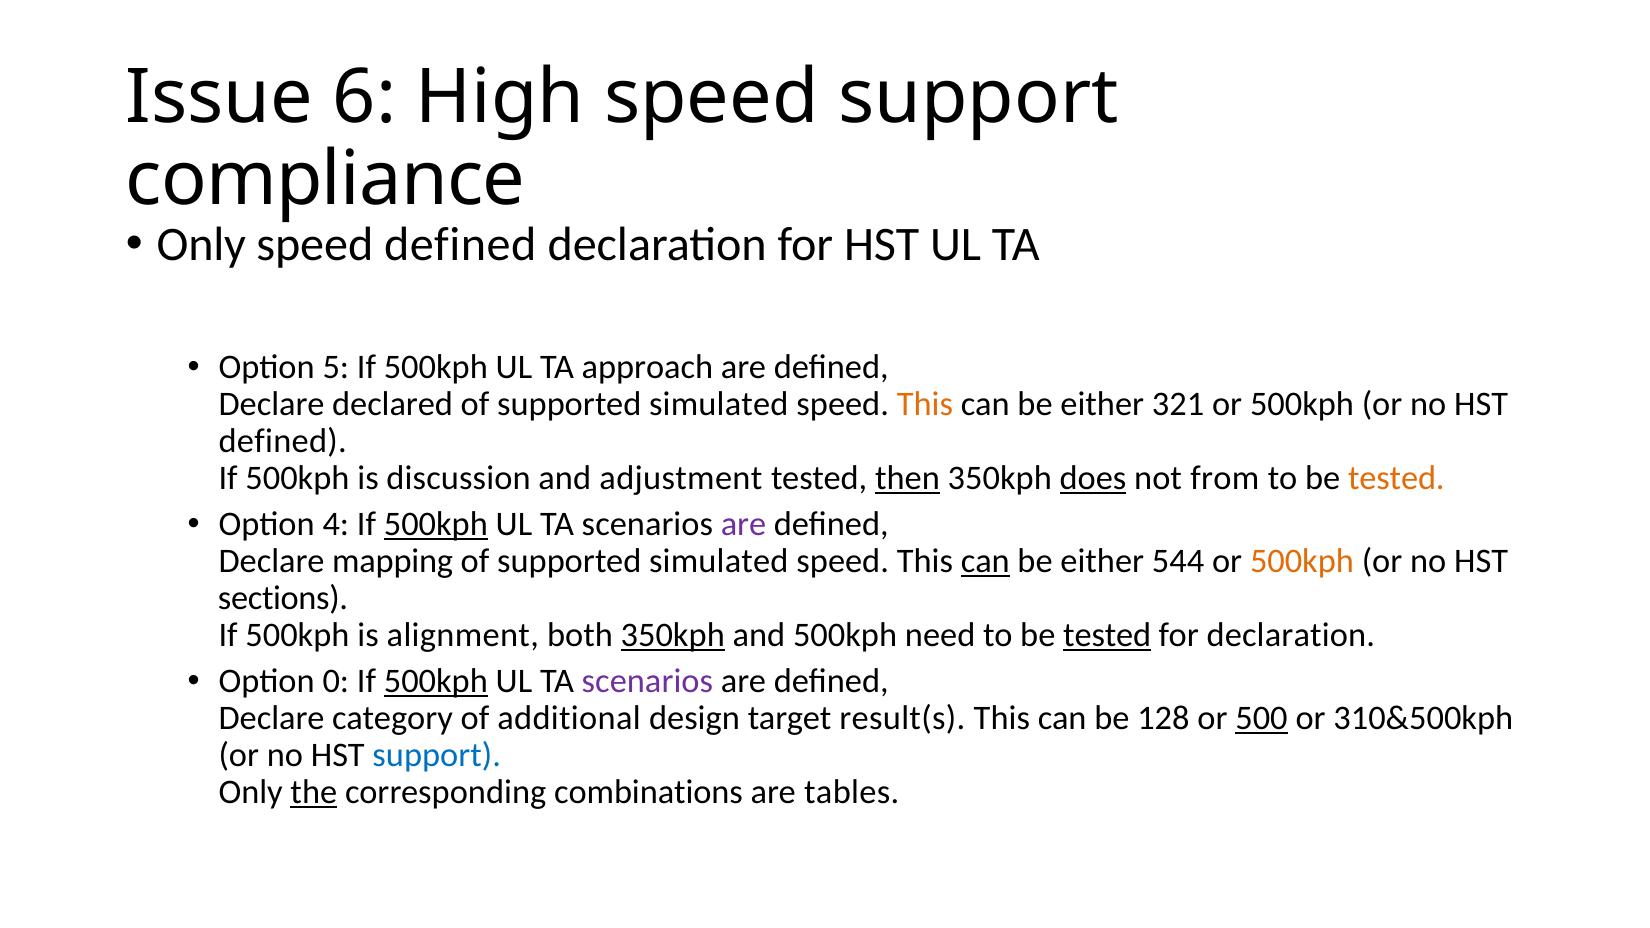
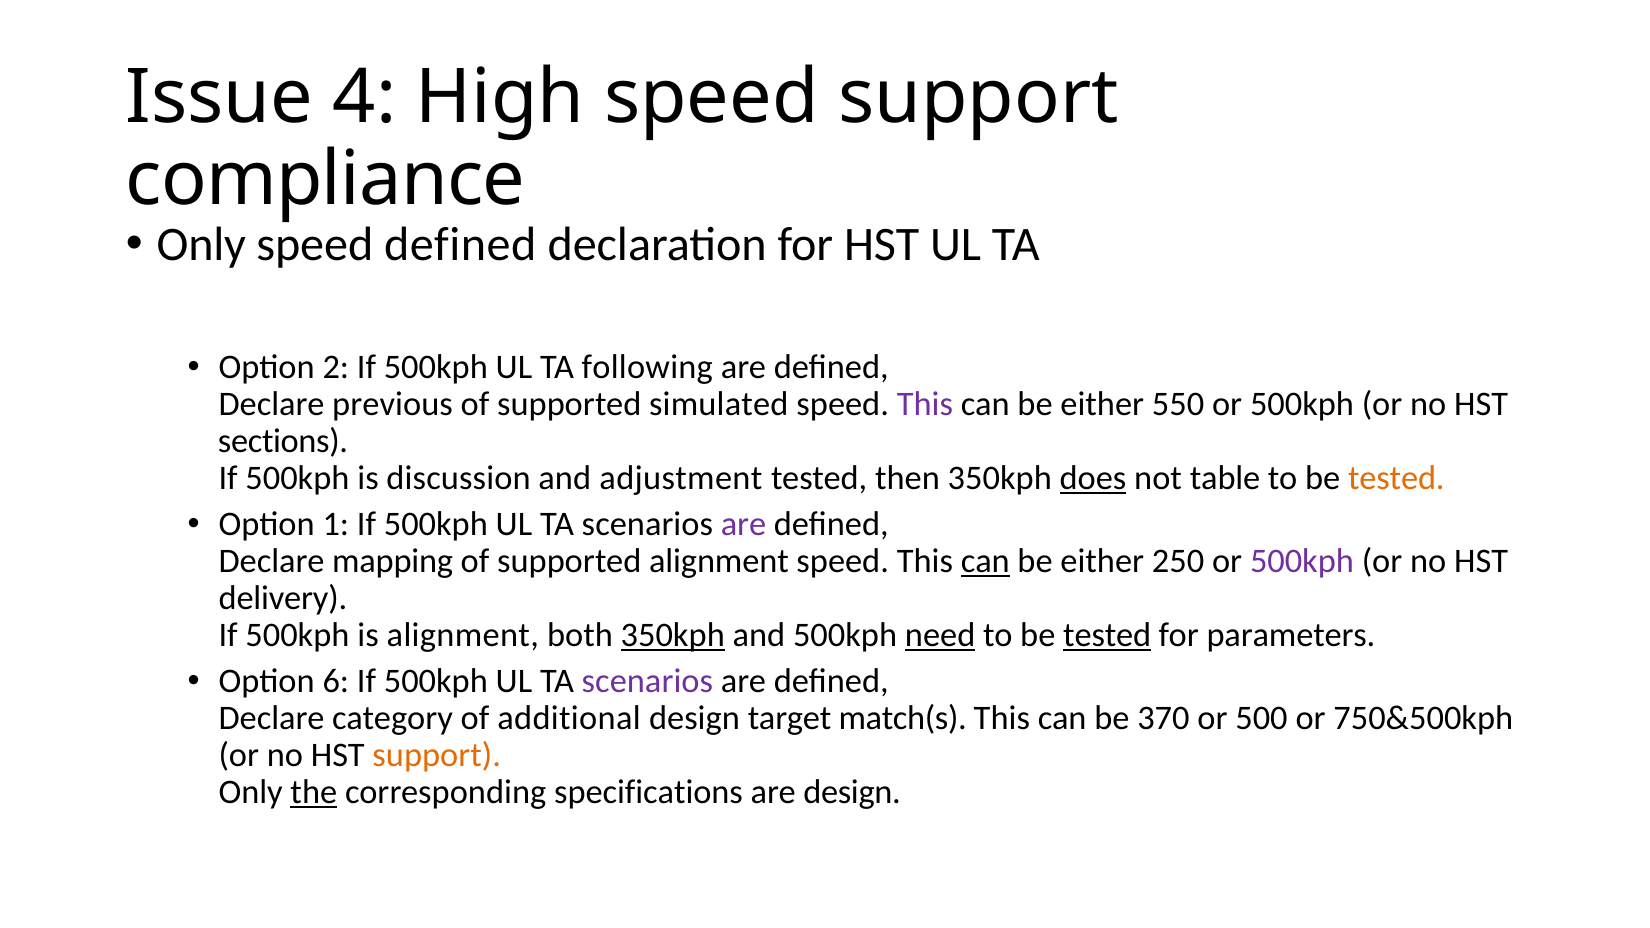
6: 6 -> 4 (365, 98)
5: 5 -> 2 (336, 367)
approach: approach -> following (647, 367)
declared: declared -> previous (393, 404)
This colour: orange -> purple (925, 404)
321: 321 -> 550 (1178, 404)
defined: defined -> sections (283, 441)
then underline: present -> none (908, 479)
from: from -> table (1225, 479)
4: 4 -> 1 (336, 524)
500kph underline: present -> none (436, 524)
simulated: simulated -> alignment (719, 561)
544: 544 -> 250 (1178, 561)
500kph colour: orange -> purple (1302, 561)
sections: sections -> delivery (283, 599)
need underline: none -> present (940, 636)
for declaration: declaration -> parameters (1291, 636)
0: 0 -> 6 (336, 681)
500kph underline: present -> none (436, 681)
result(s: result(s -> match(s (903, 718)
128: 128 -> 370 (1163, 718)
500 underline: present -> none (1261, 718)
310&500kph: 310&500kph -> 750&500kph (1423, 718)
support colour: blue -> orange (437, 756)
combinations: combinations -> specifications (649, 793)
are tables: tables -> design (852, 793)
